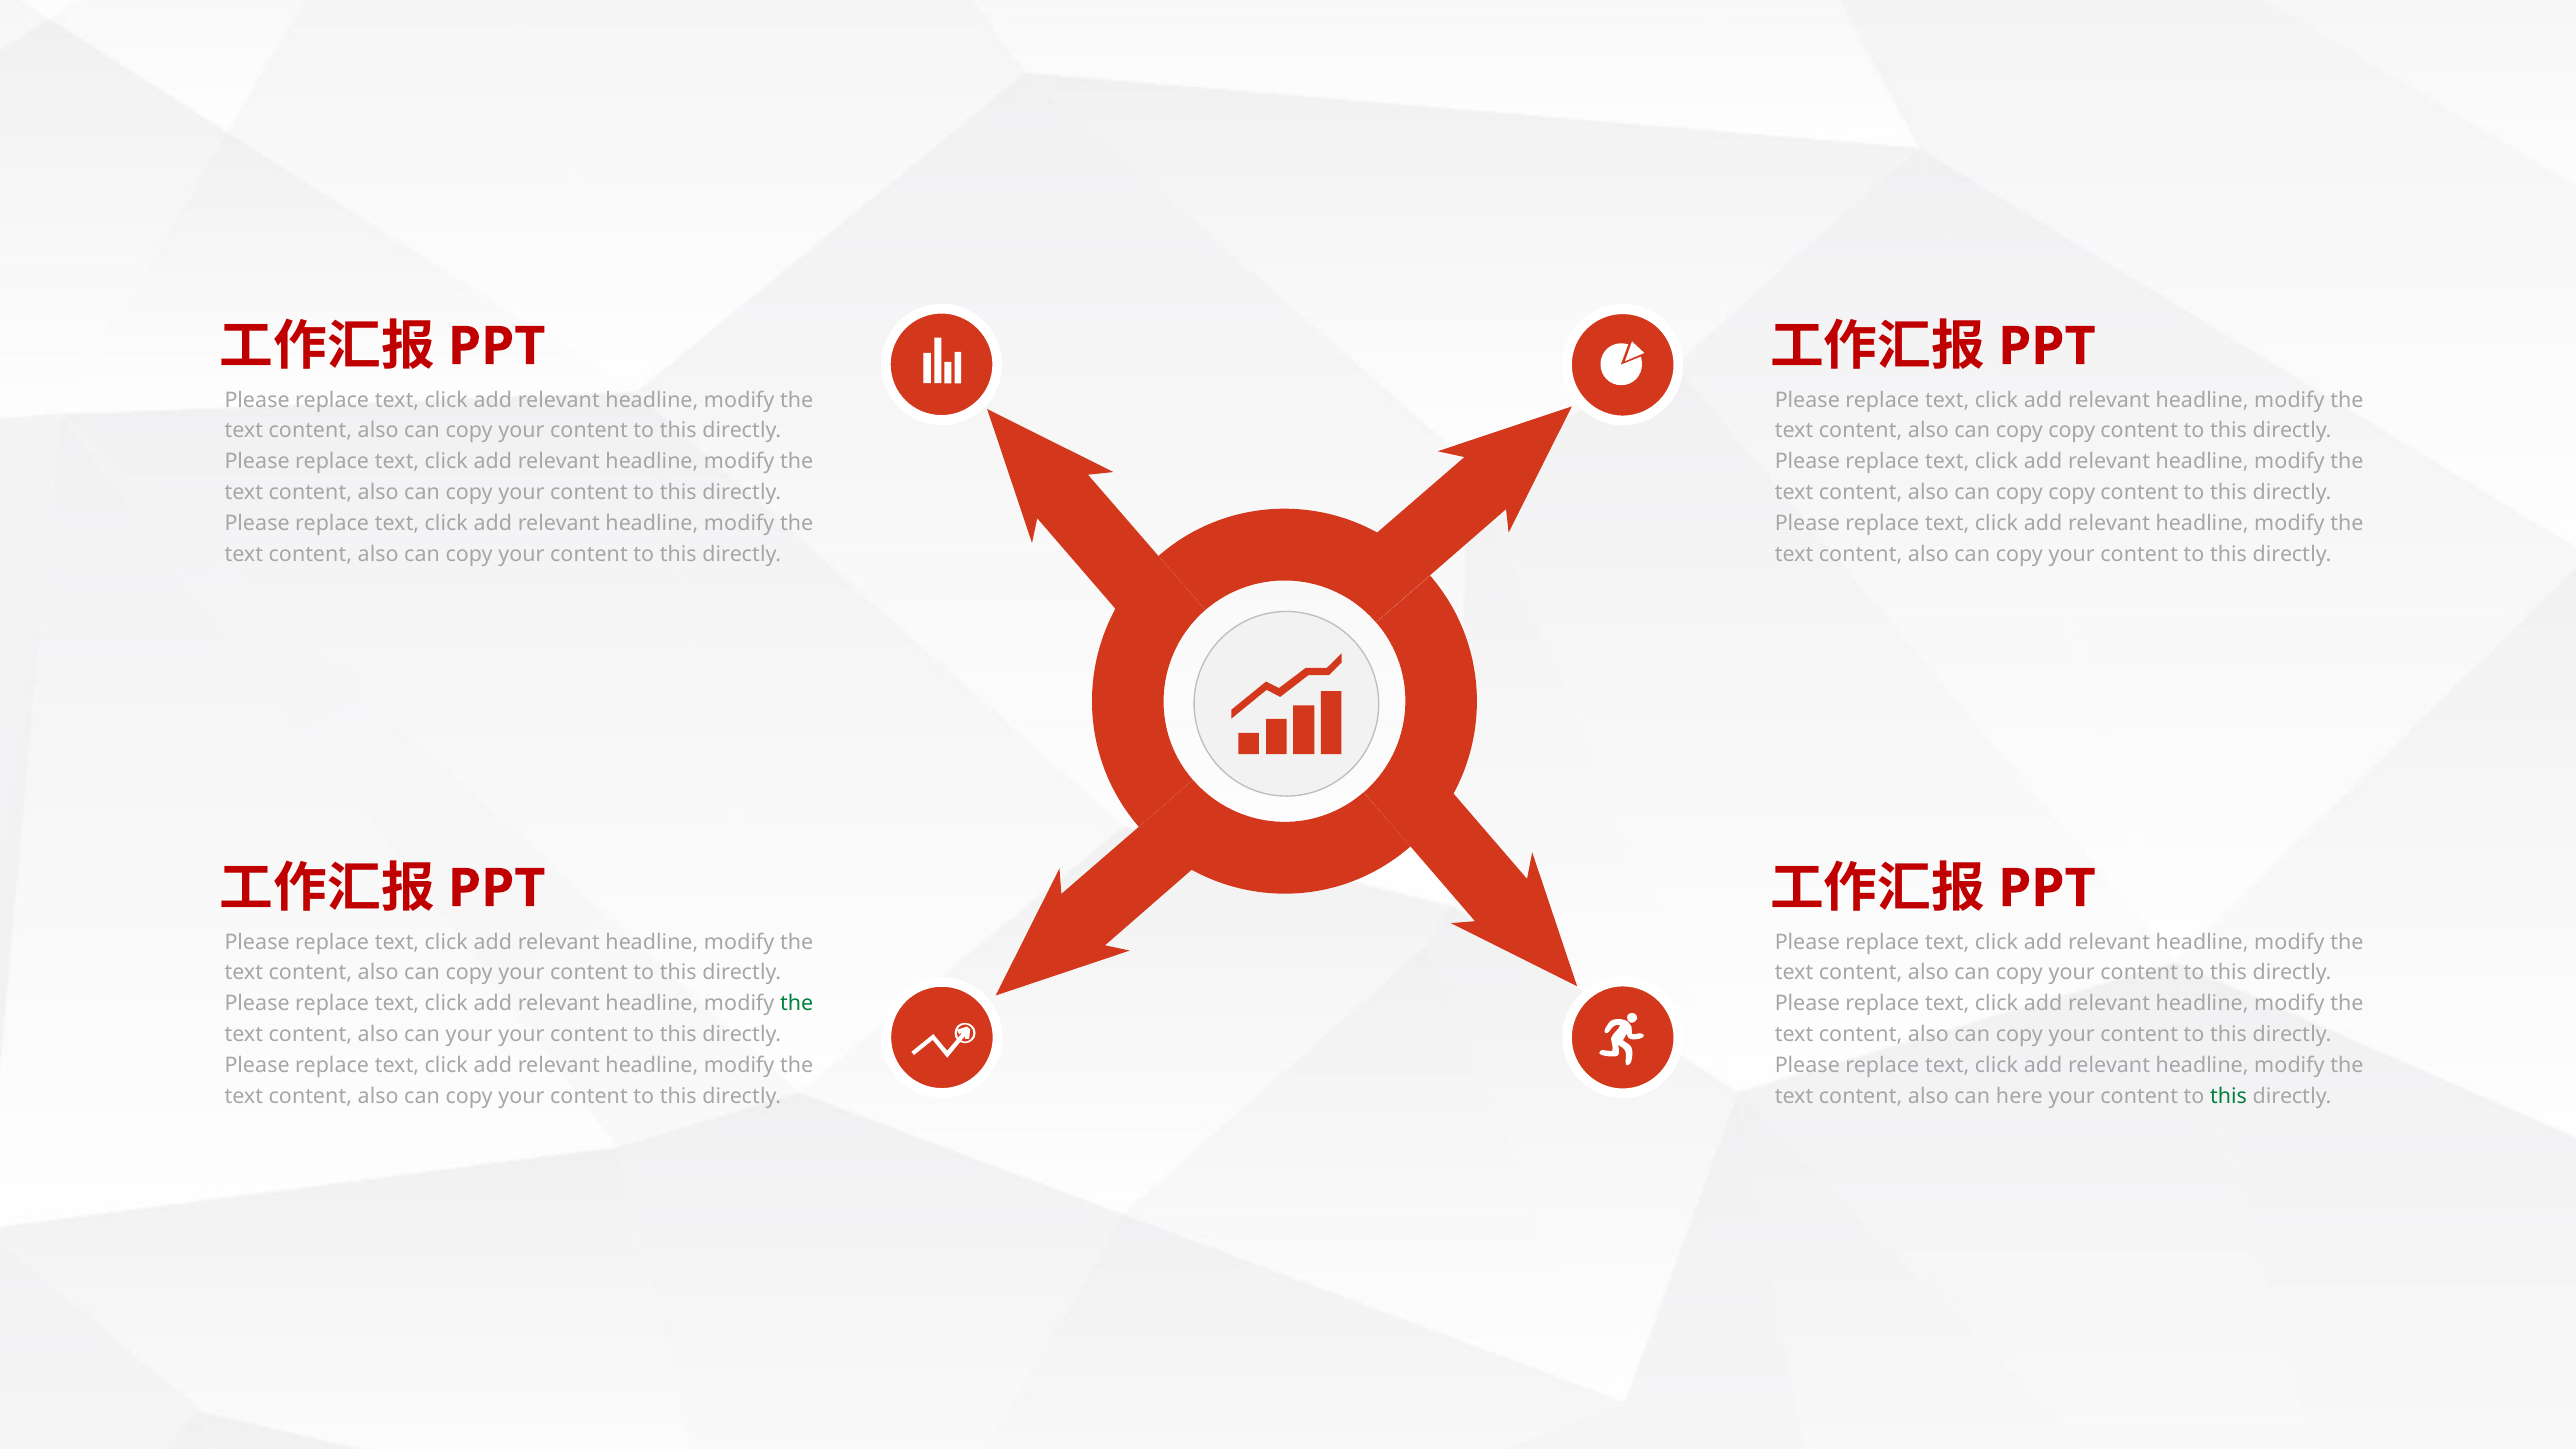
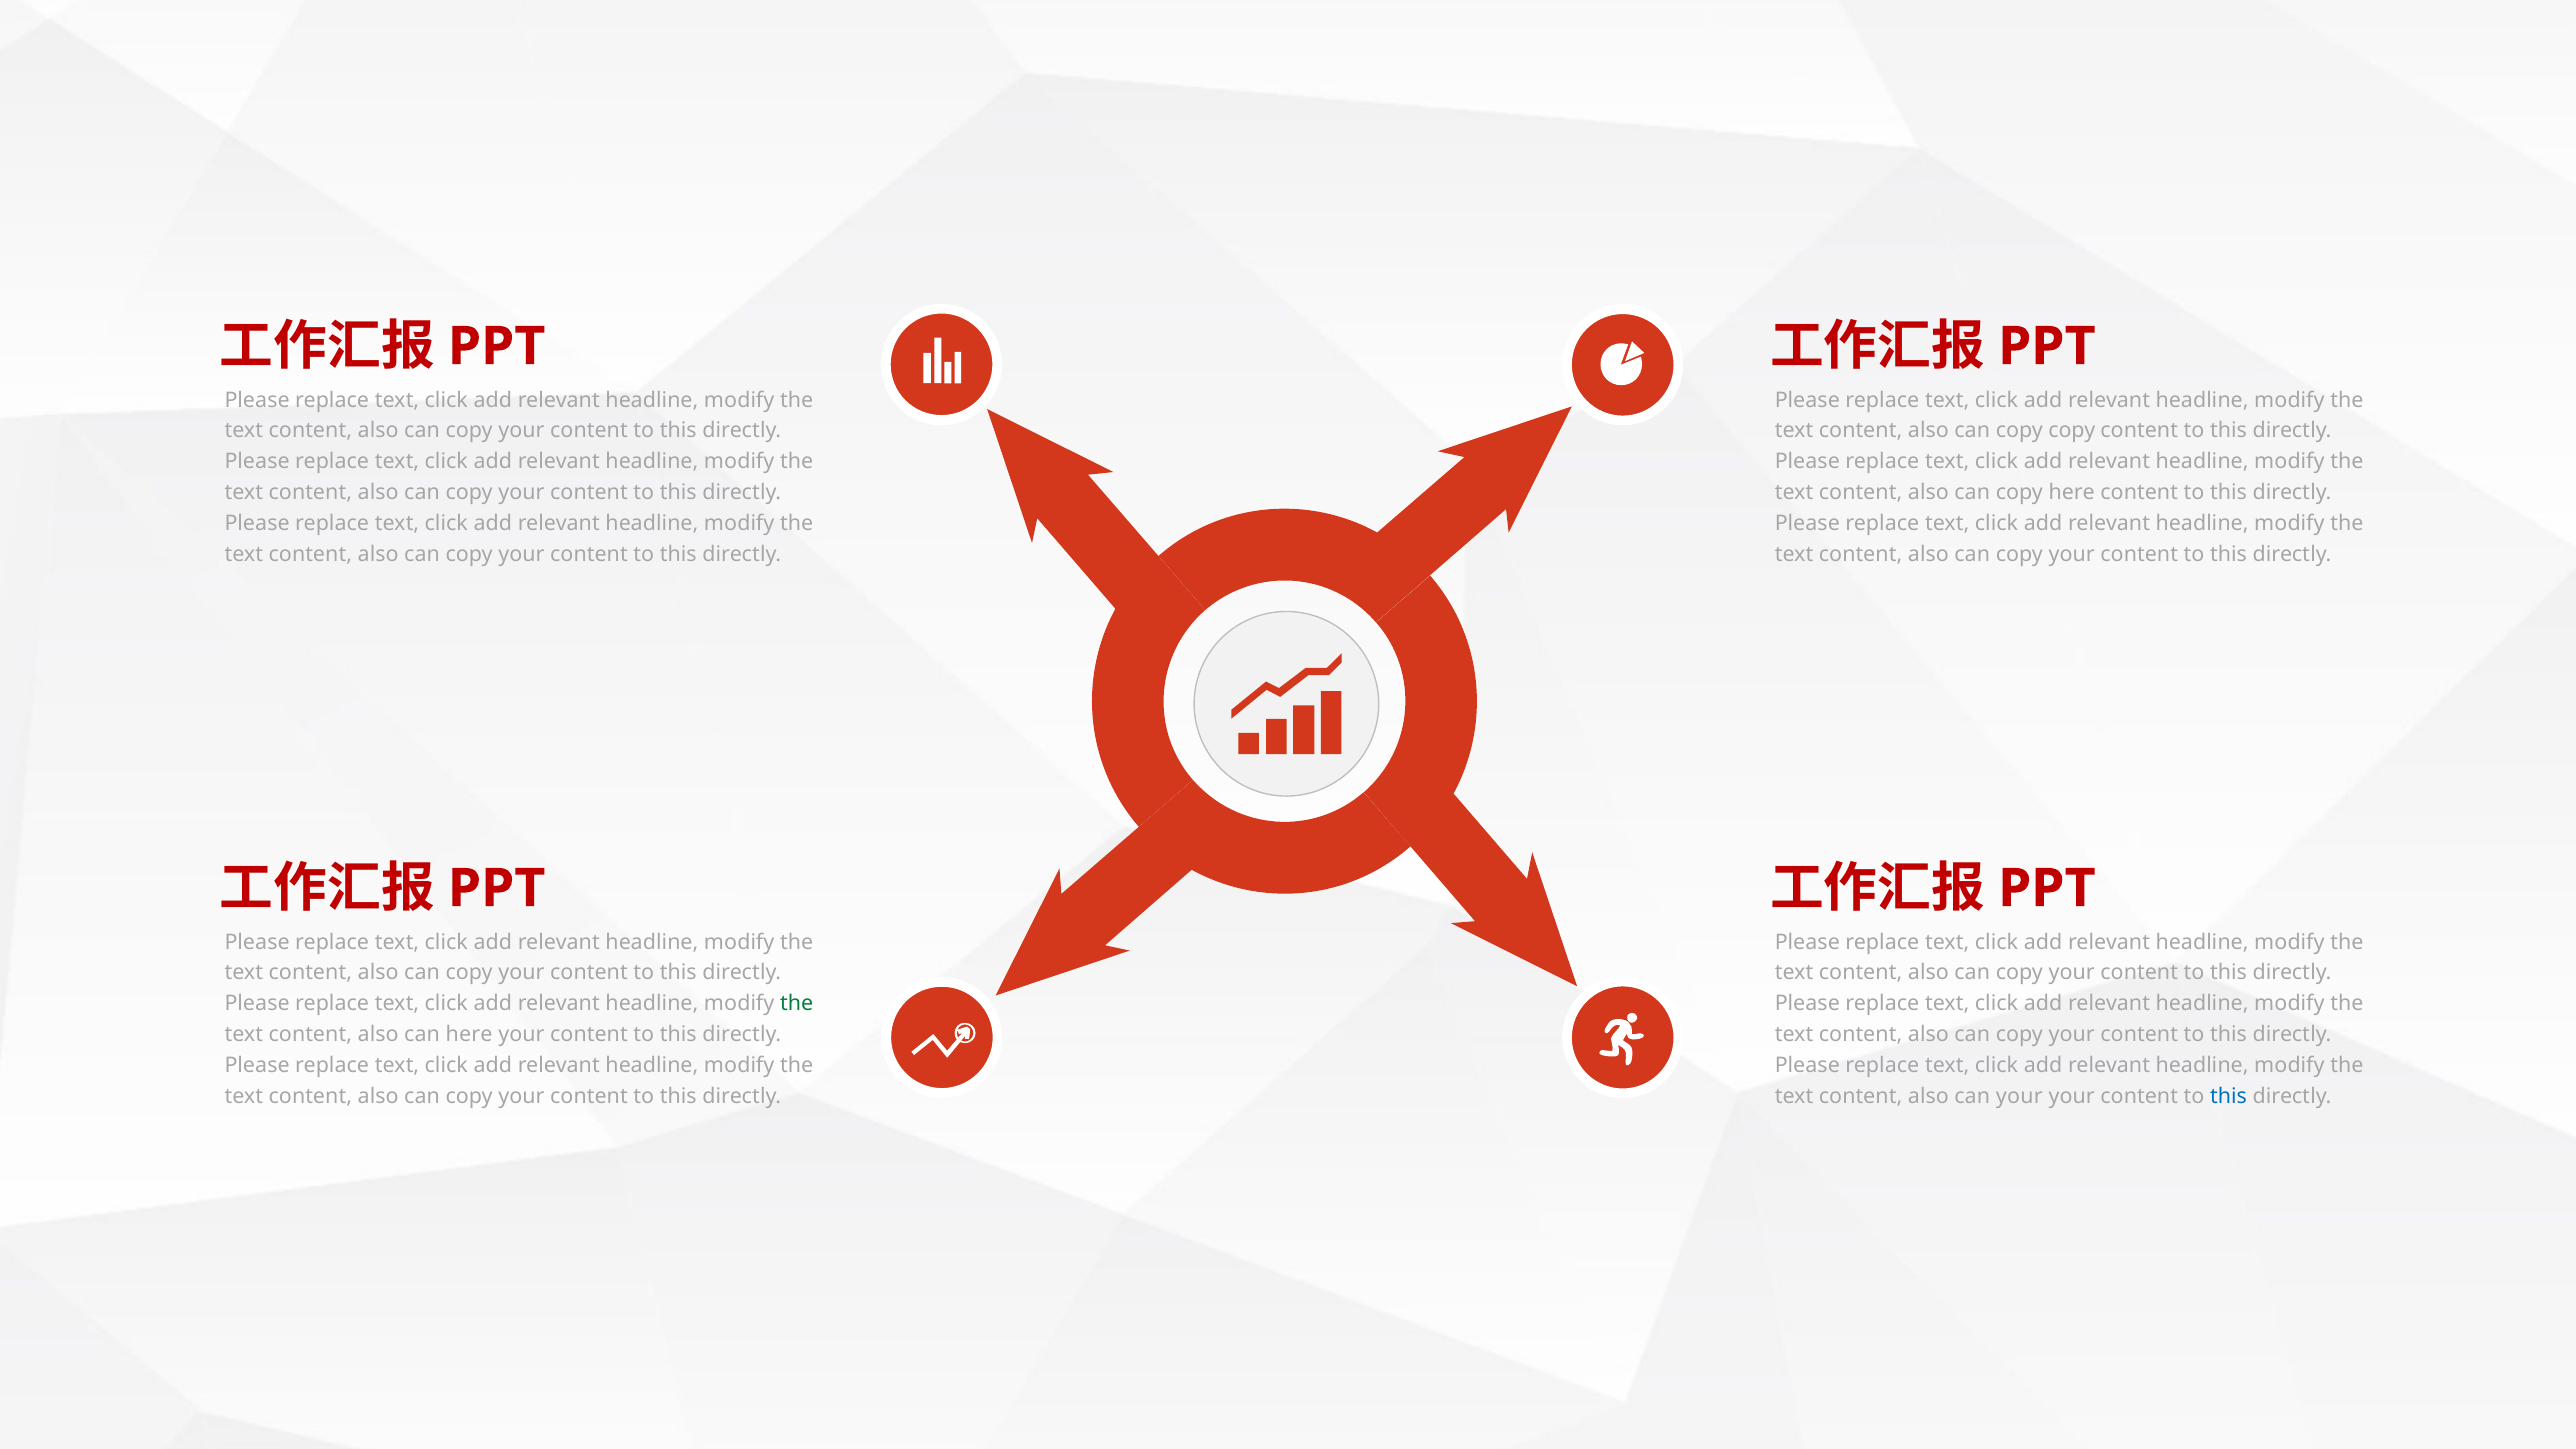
copy: copy -> here (2072, 492)
can your: your -> here (469, 1034)
can here: here -> your (2019, 1096)
this colour: green -> blue (2228, 1096)
